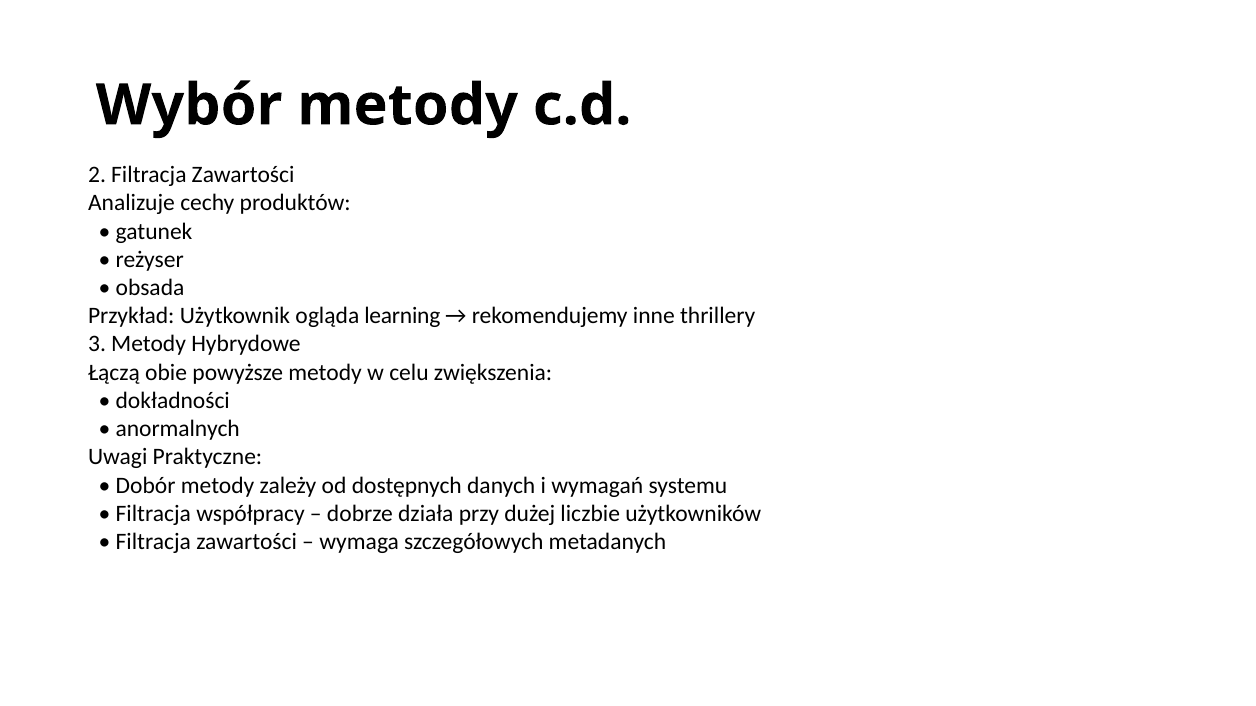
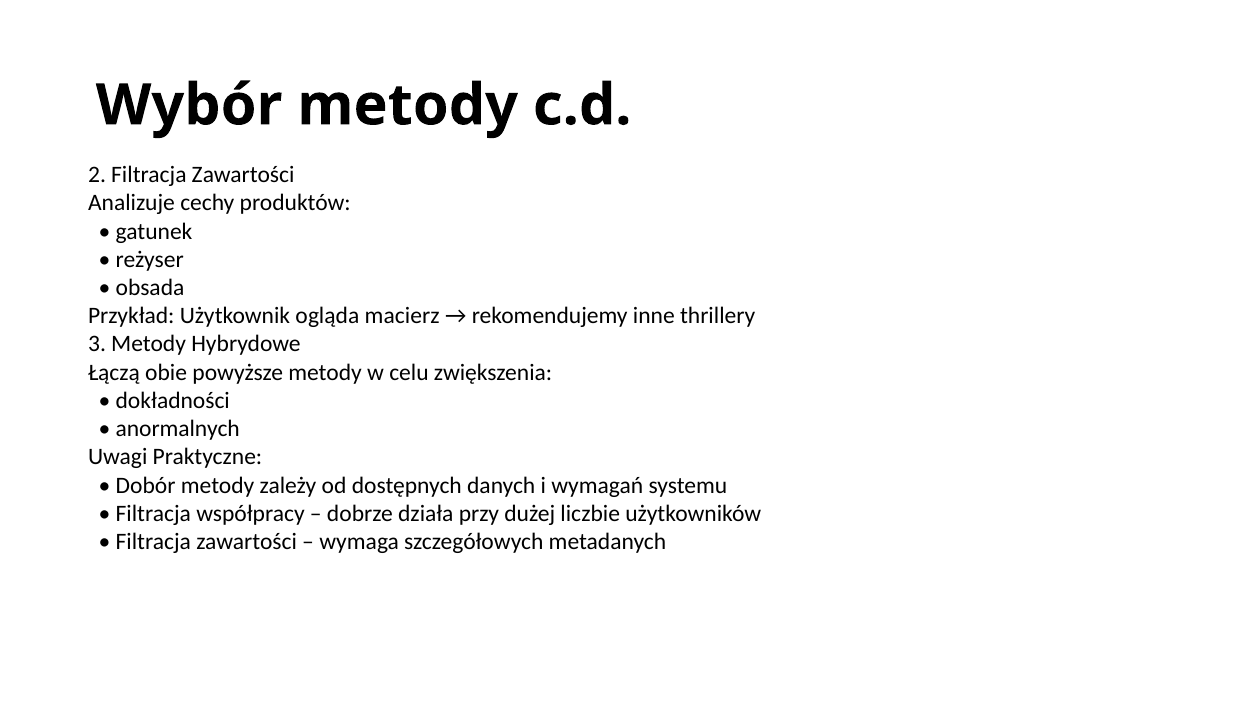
learning: learning -> macierz (402, 316)
